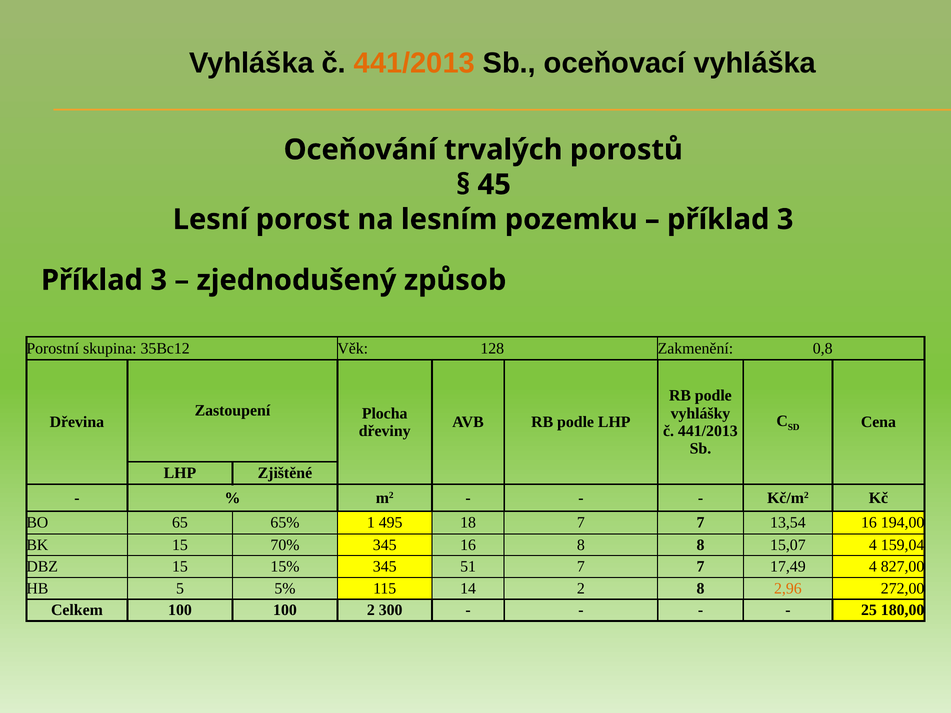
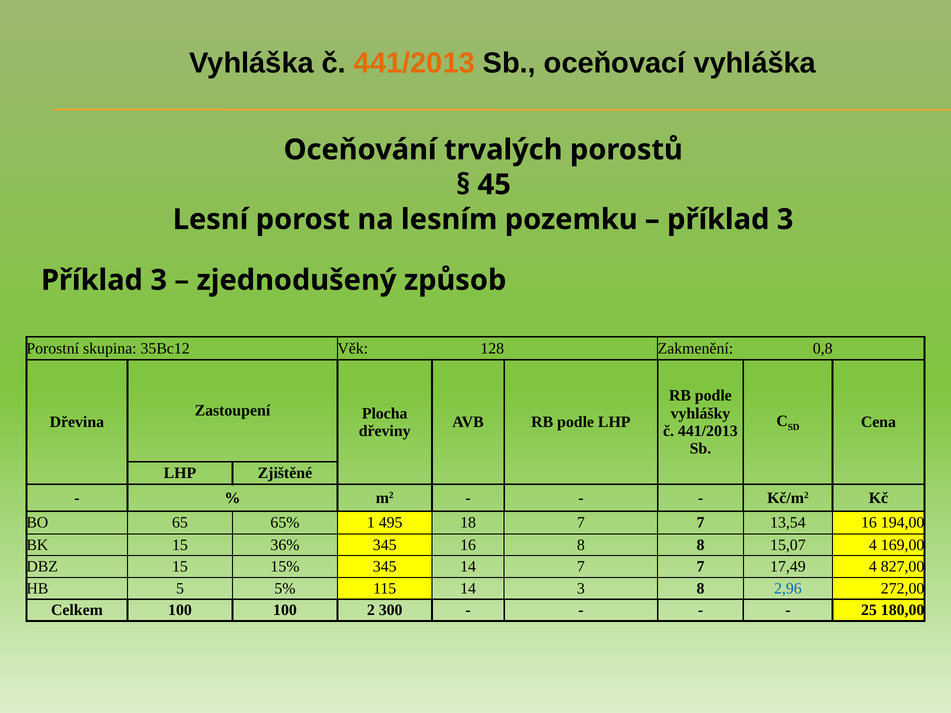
70%: 70% -> 36% (285, 545)
159,04: 159,04 -> 169,00 (903, 545)
345 51: 51 -> 14 (468, 567)
14 2: 2 -> 3 (581, 589)
2,96 colour: orange -> blue (788, 589)
